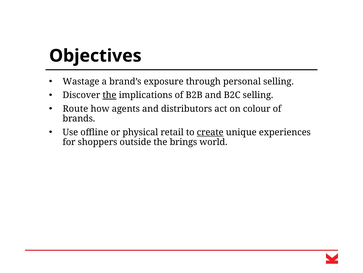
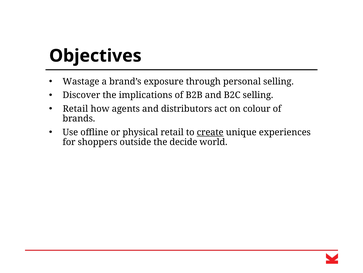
the underline: present -> none (109, 95)
Route: Route -> Retail (75, 109)
brings: brings -> decide (183, 142)
